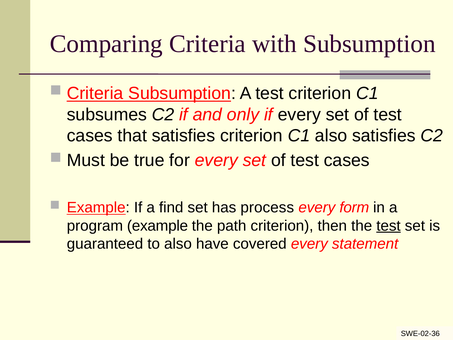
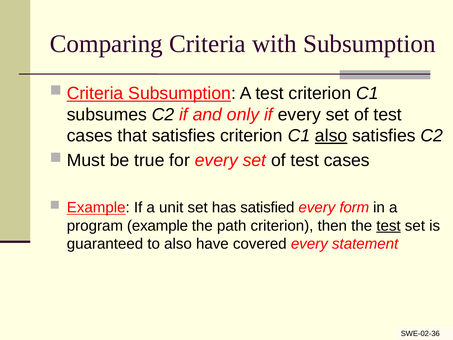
also underline: none -> present (331, 136)
find: find -> unit (171, 207)
process: process -> satisfied (267, 207)
